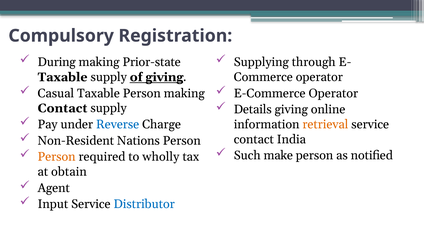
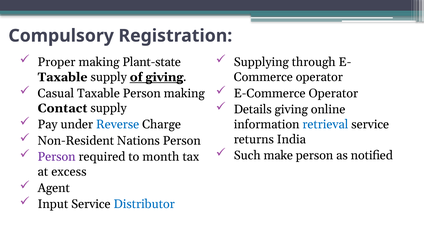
During: During -> Proper (57, 62)
Prior-state: Prior-state -> Plant-state (152, 62)
retrieval colour: orange -> blue (325, 124)
contact: contact -> returns (254, 139)
Person colour: orange -> purple (57, 157)
wholly: wholly -> month (161, 157)
obtain: obtain -> excess (69, 172)
